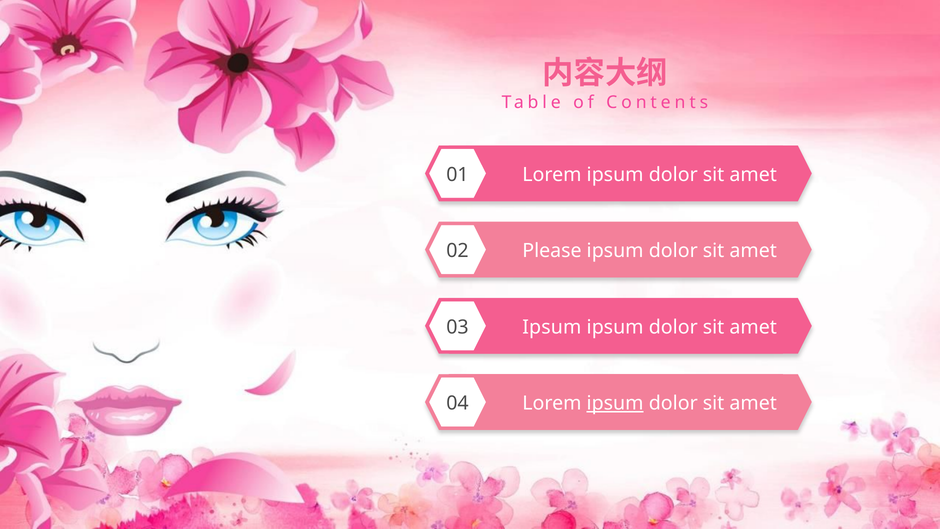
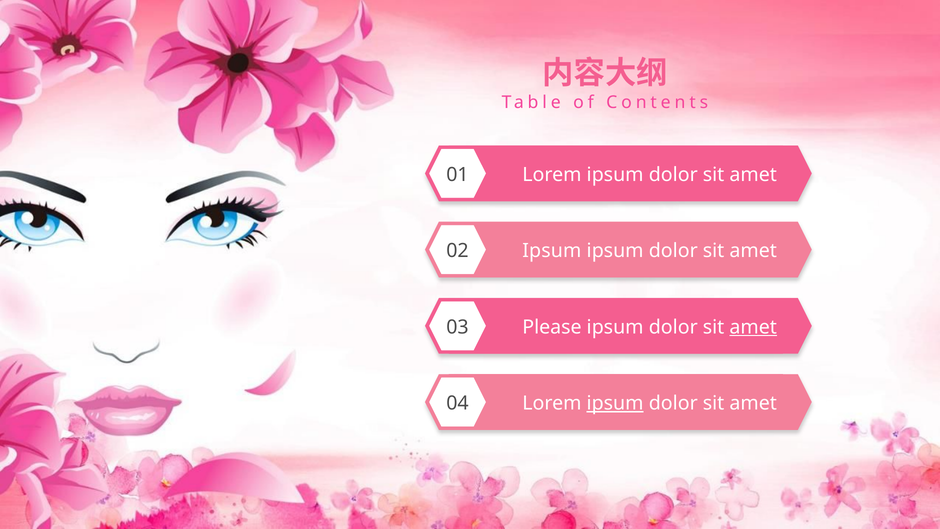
Please: Please -> Ipsum (552, 251)
Ipsum: Ipsum -> Please (552, 327)
amet underline: none -> present (753, 327)
